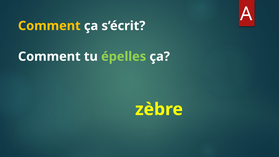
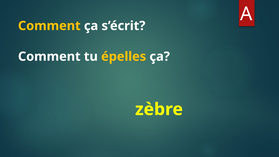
épelles colour: light green -> yellow (124, 57)
